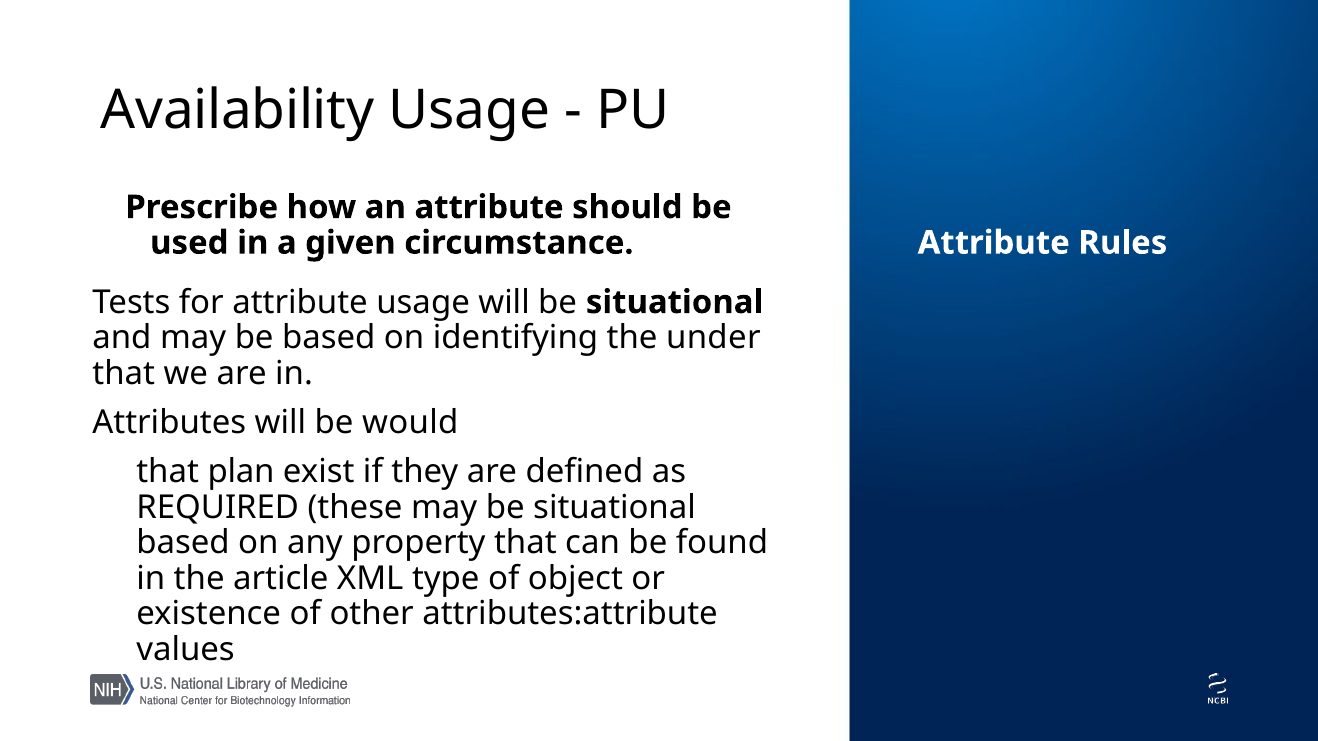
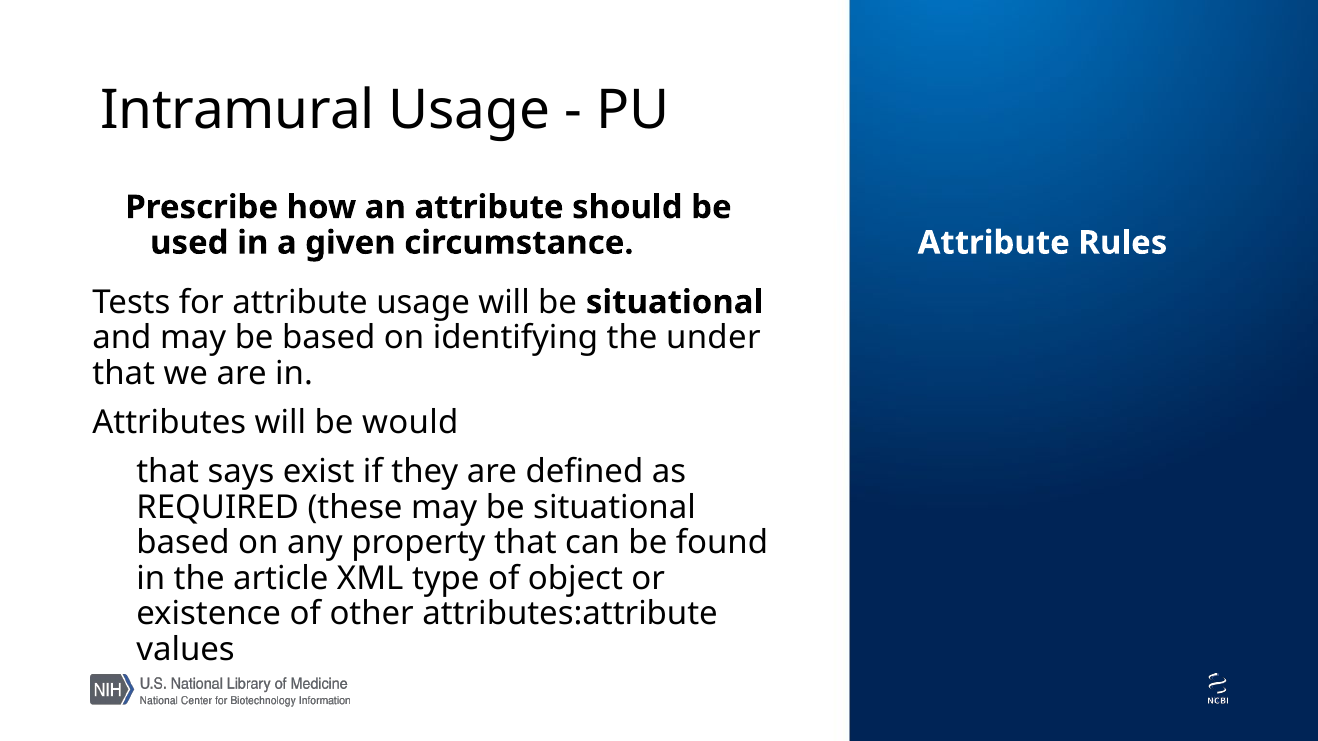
Availability: Availability -> Intramural (238, 111)
plan: plan -> says (241, 472)
